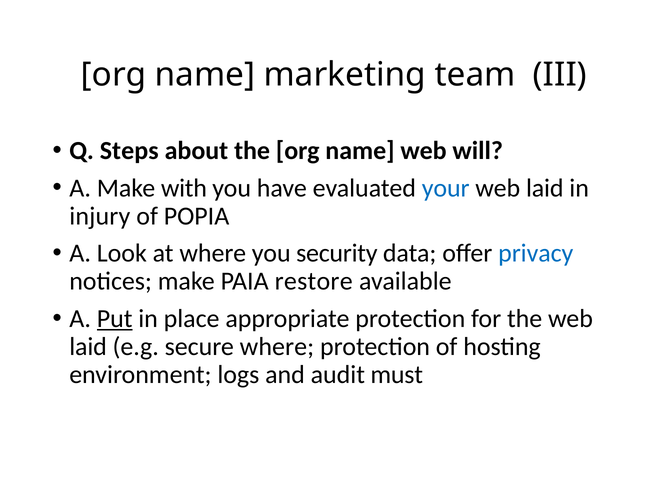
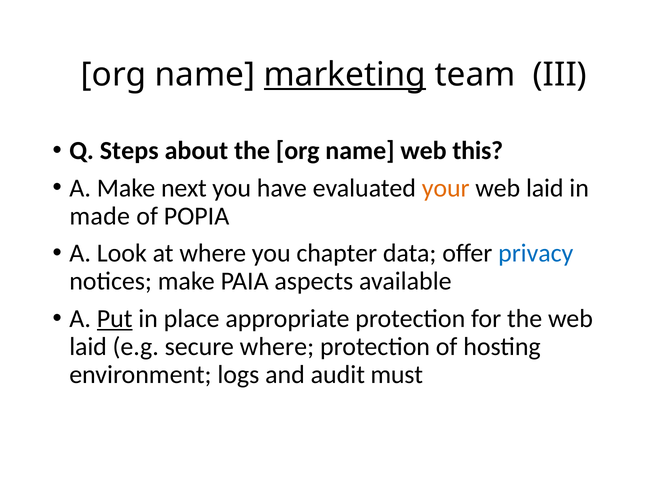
marketing underline: none -> present (345, 75)
will: will -> this (478, 151)
with: with -> next (184, 188)
your colour: blue -> orange (446, 188)
injury: injury -> made (100, 216)
security: security -> chapter (337, 253)
restore: restore -> aspects (314, 281)
